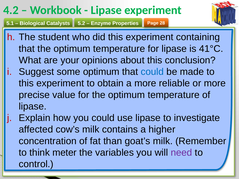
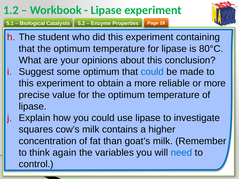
4.2: 4.2 -> 1.2 (11, 10)
41°C: 41°C -> 80°C (211, 49)
affected: affected -> squares (36, 130)
meter: meter -> again (64, 153)
need colour: purple -> blue (181, 153)
